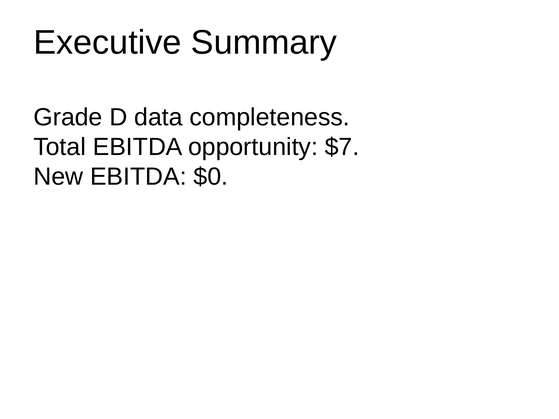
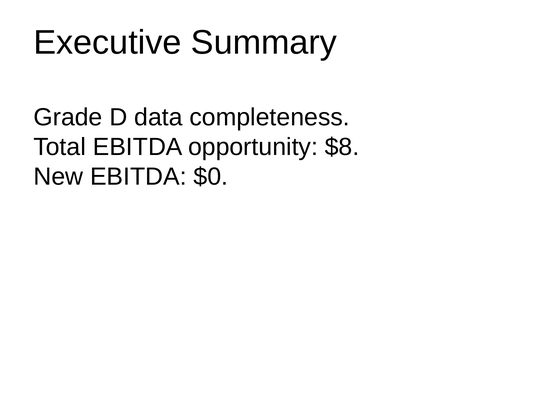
$7: $7 -> $8 (342, 147)
